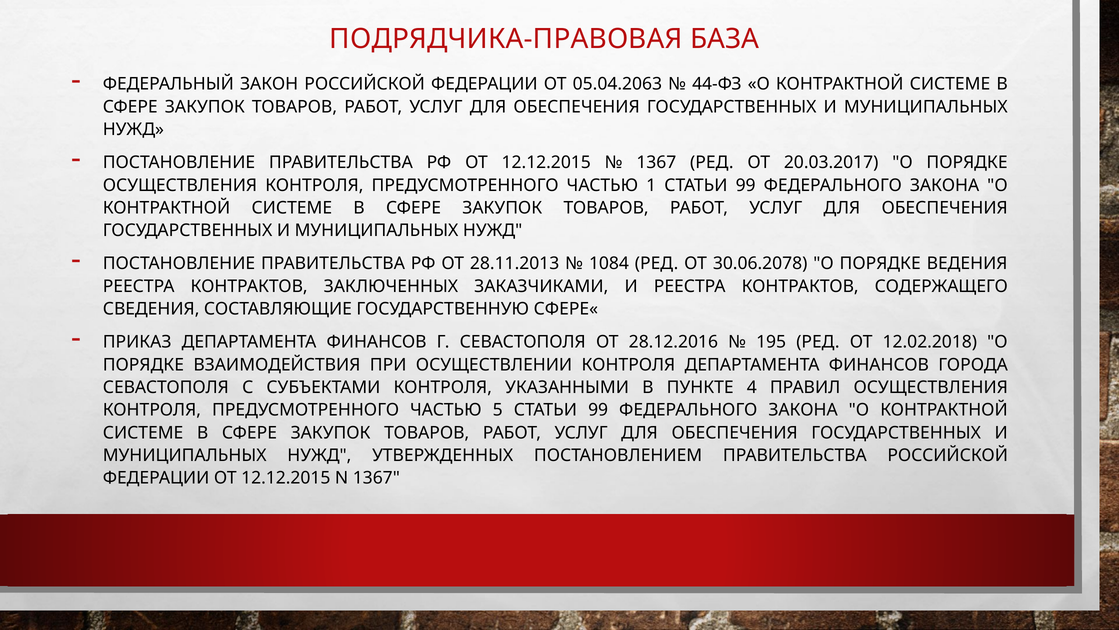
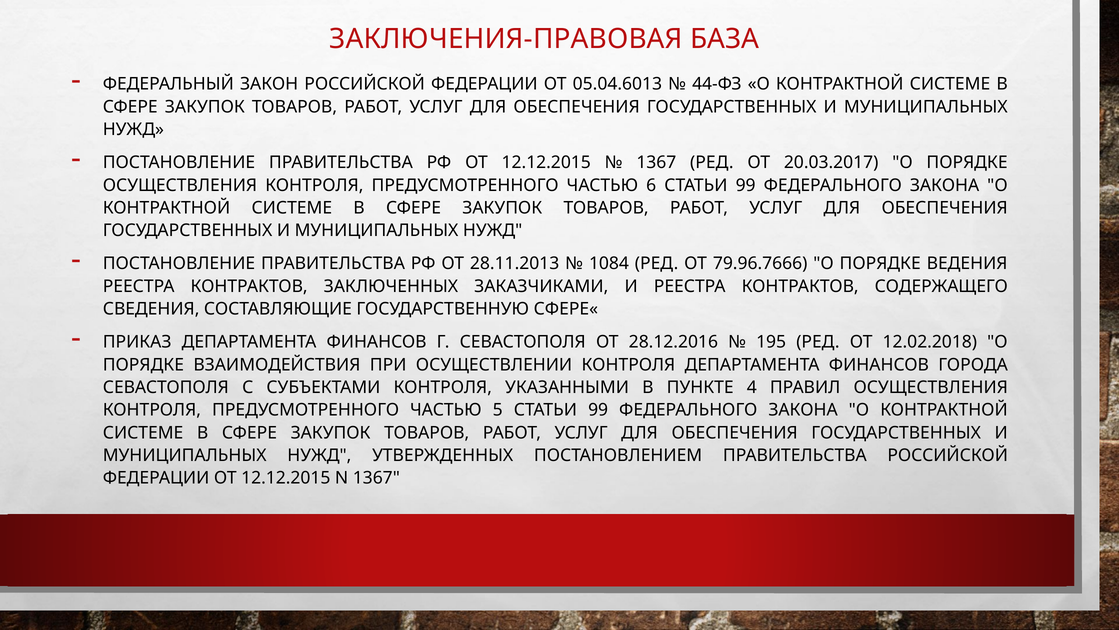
ПОДРЯДЧИКА-ПРАВОВАЯ: ПОДРЯДЧИКА-ПРАВОВАЯ -> ЗАКЛЮЧЕНИЯ-ПРАВОВАЯ (506, 39)
05.04.2063: 05.04.2063 -> 05.04.6013 (617, 84)
1: 1 -> 6 (651, 185)
30.06.2078: 30.06.2078 -> 79.96.7666 (760, 263)
